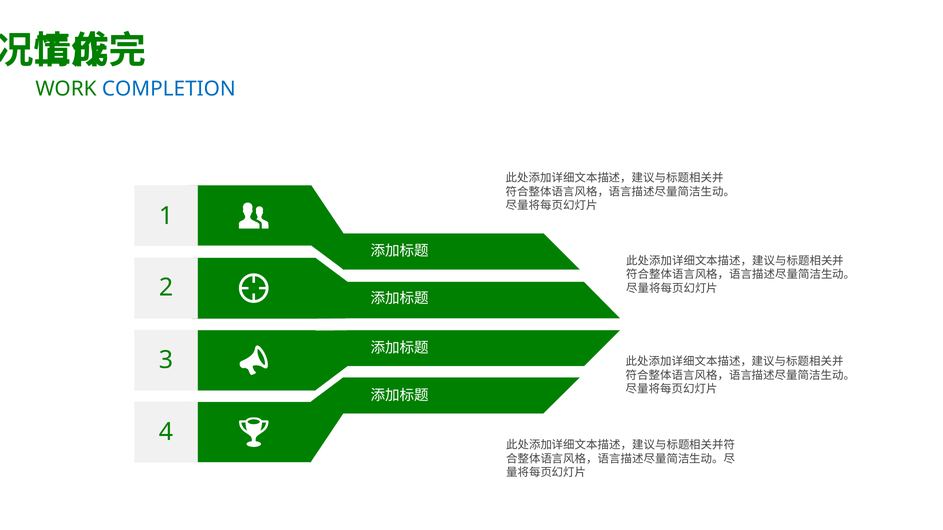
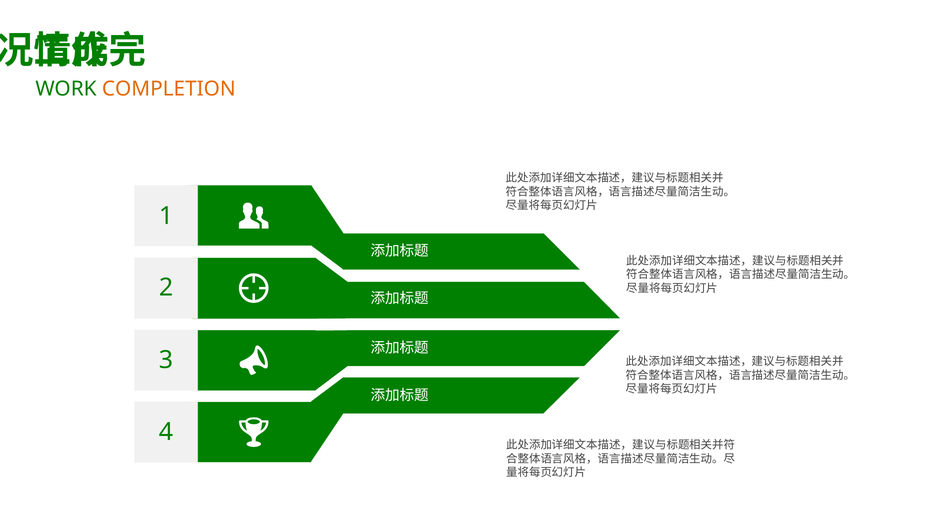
COMPLETION colour: blue -> orange (169, 89)
